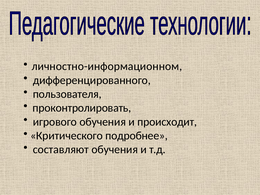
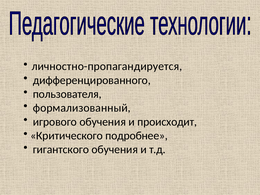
личностно-информационном: личностно-информационном -> личностно-пропагандируется (107, 66)
проконтролировать: проконтролировать -> формализованный (82, 108)
составляют: составляют -> гигантского (61, 150)
